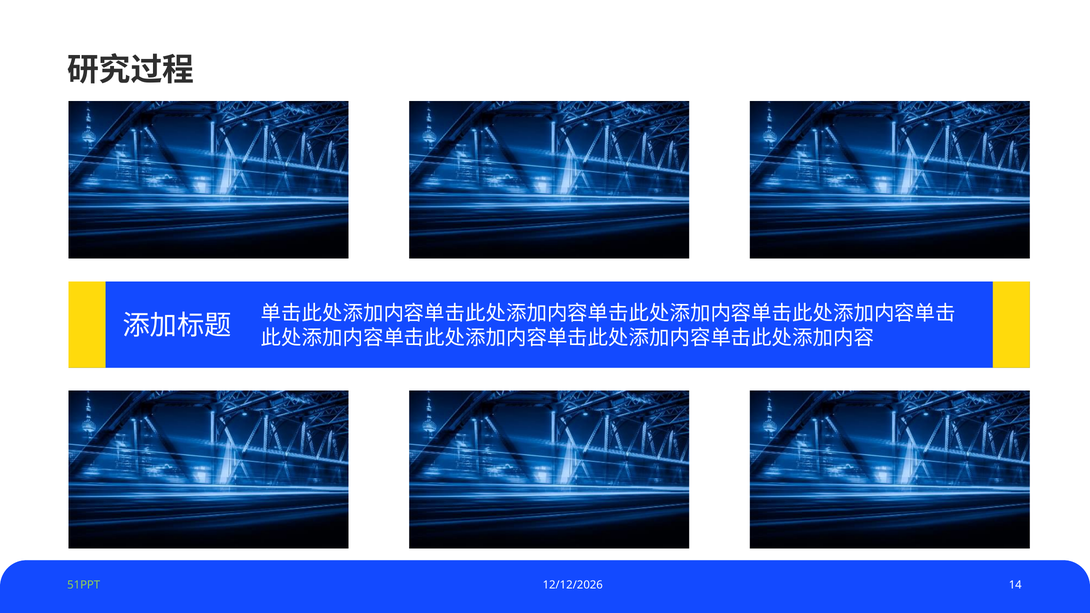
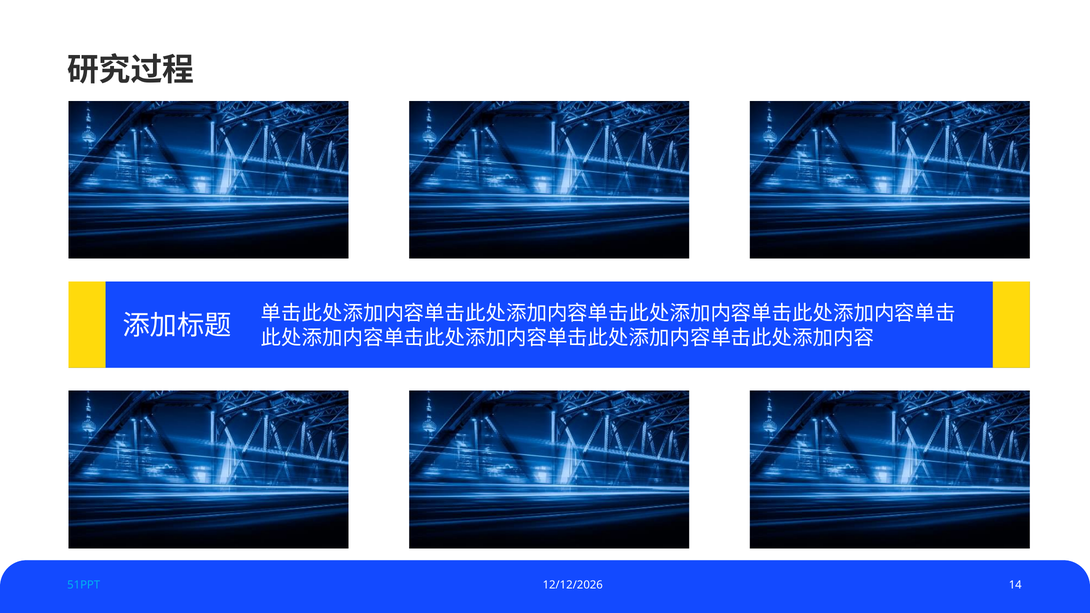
51PPT colour: light green -> light blue (84, 585)
